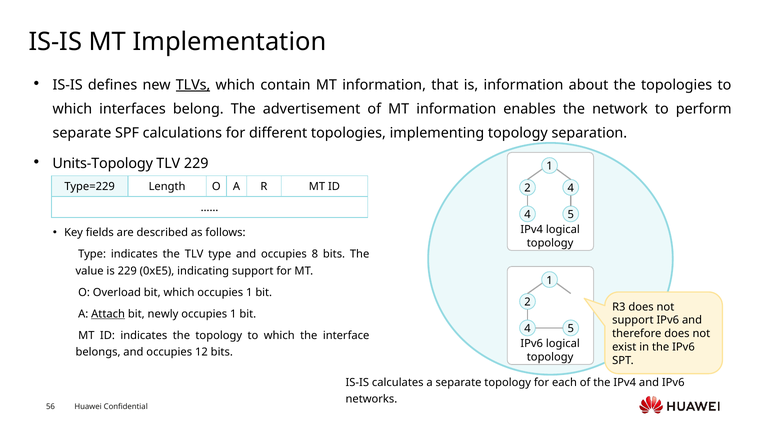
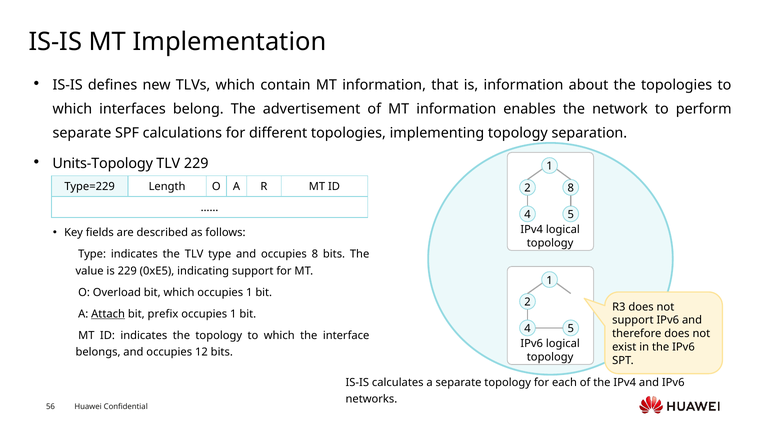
TLVs underline: present -> none (193, 85)
2 4: 4 -> 8 (571, 188)
newly: newly -> prefix (163, 314)
